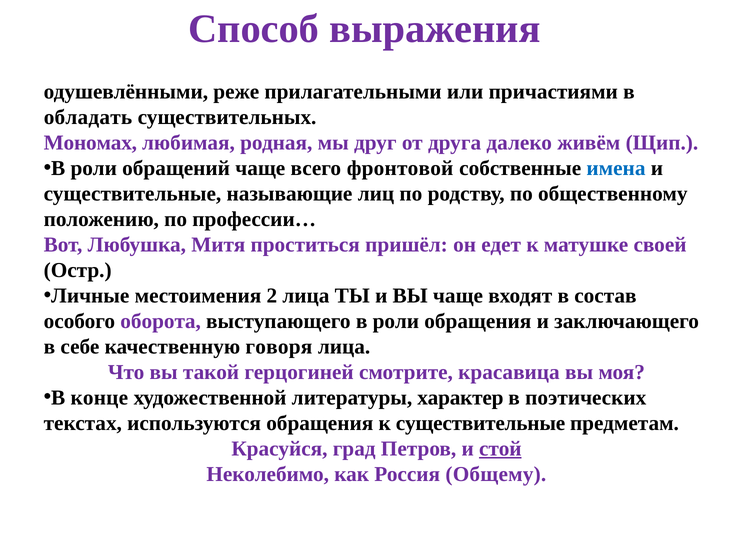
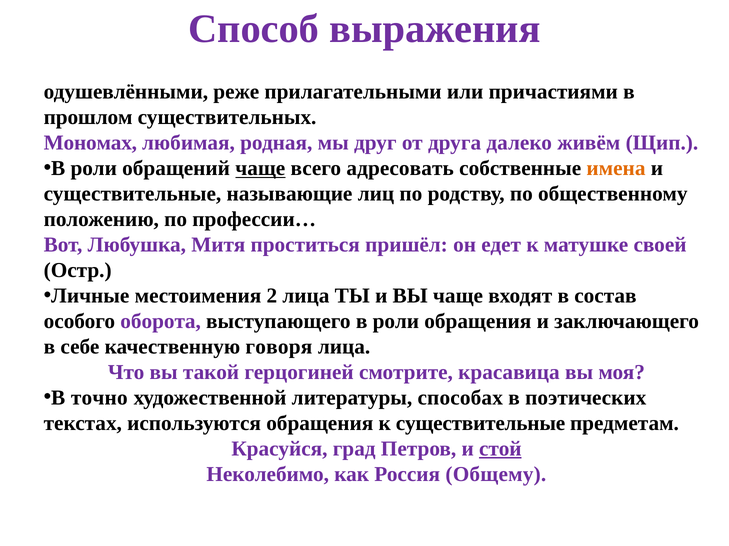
обладать: обладать -> прошлом (88, 118)
чаще underline: none -> present (260, 169)
фронтовой: фронтовой -> адресовать (400, 169)
имена colour: blue -> orange (616, 169)
конце: конце -> точно (99, 398)
характер: характер -> способах (460, 398)
